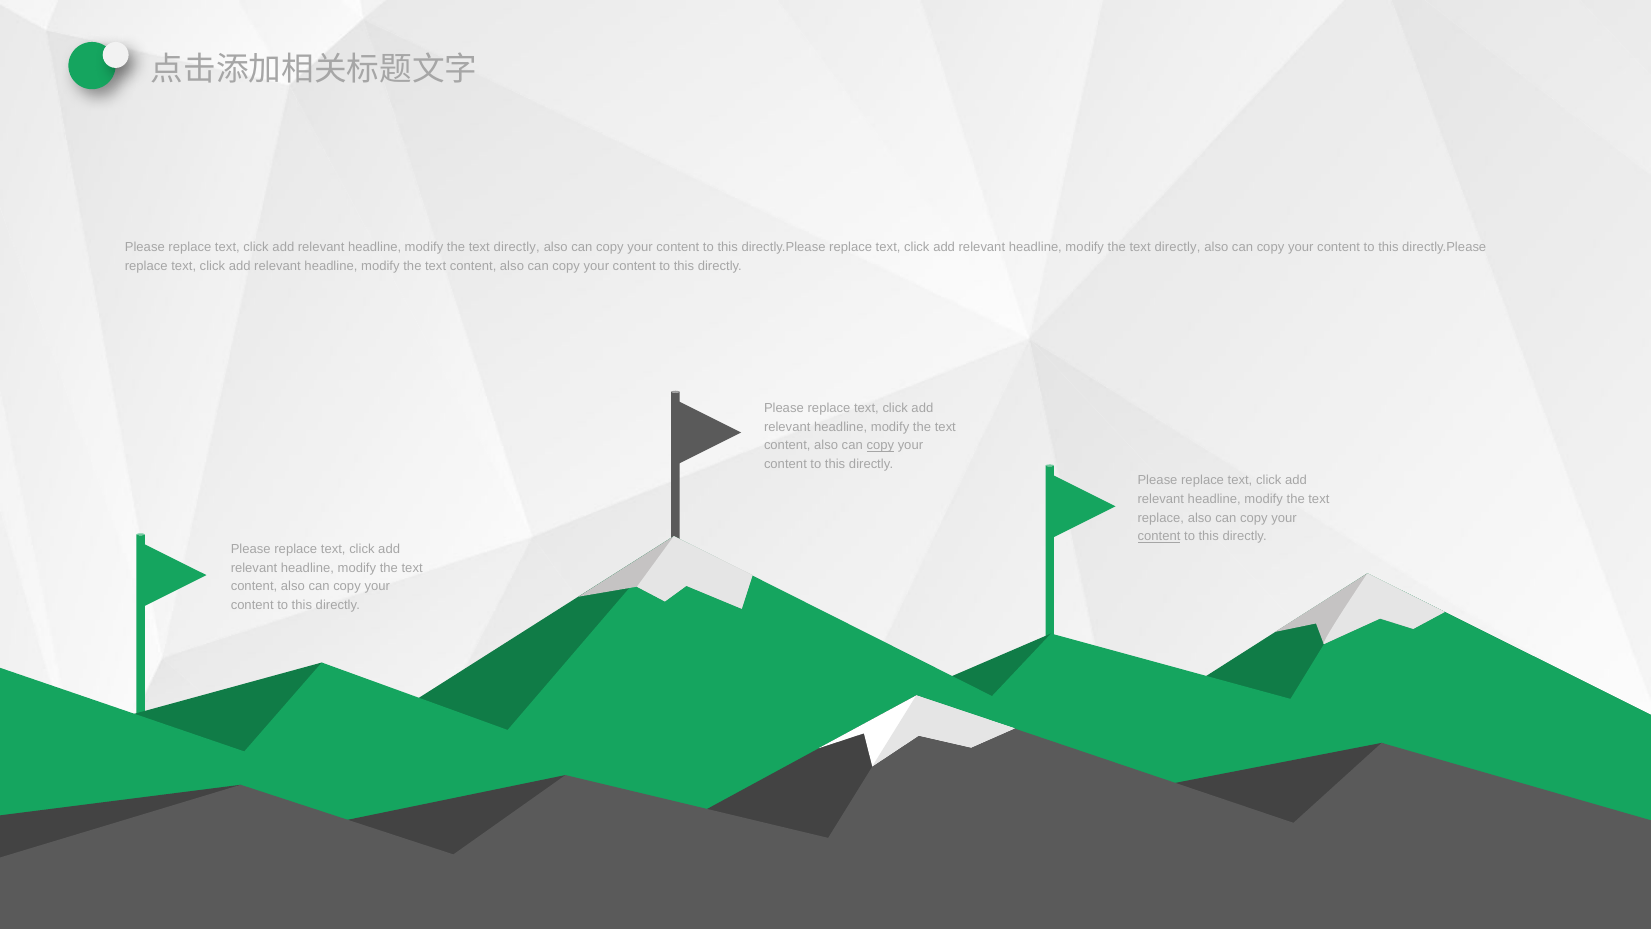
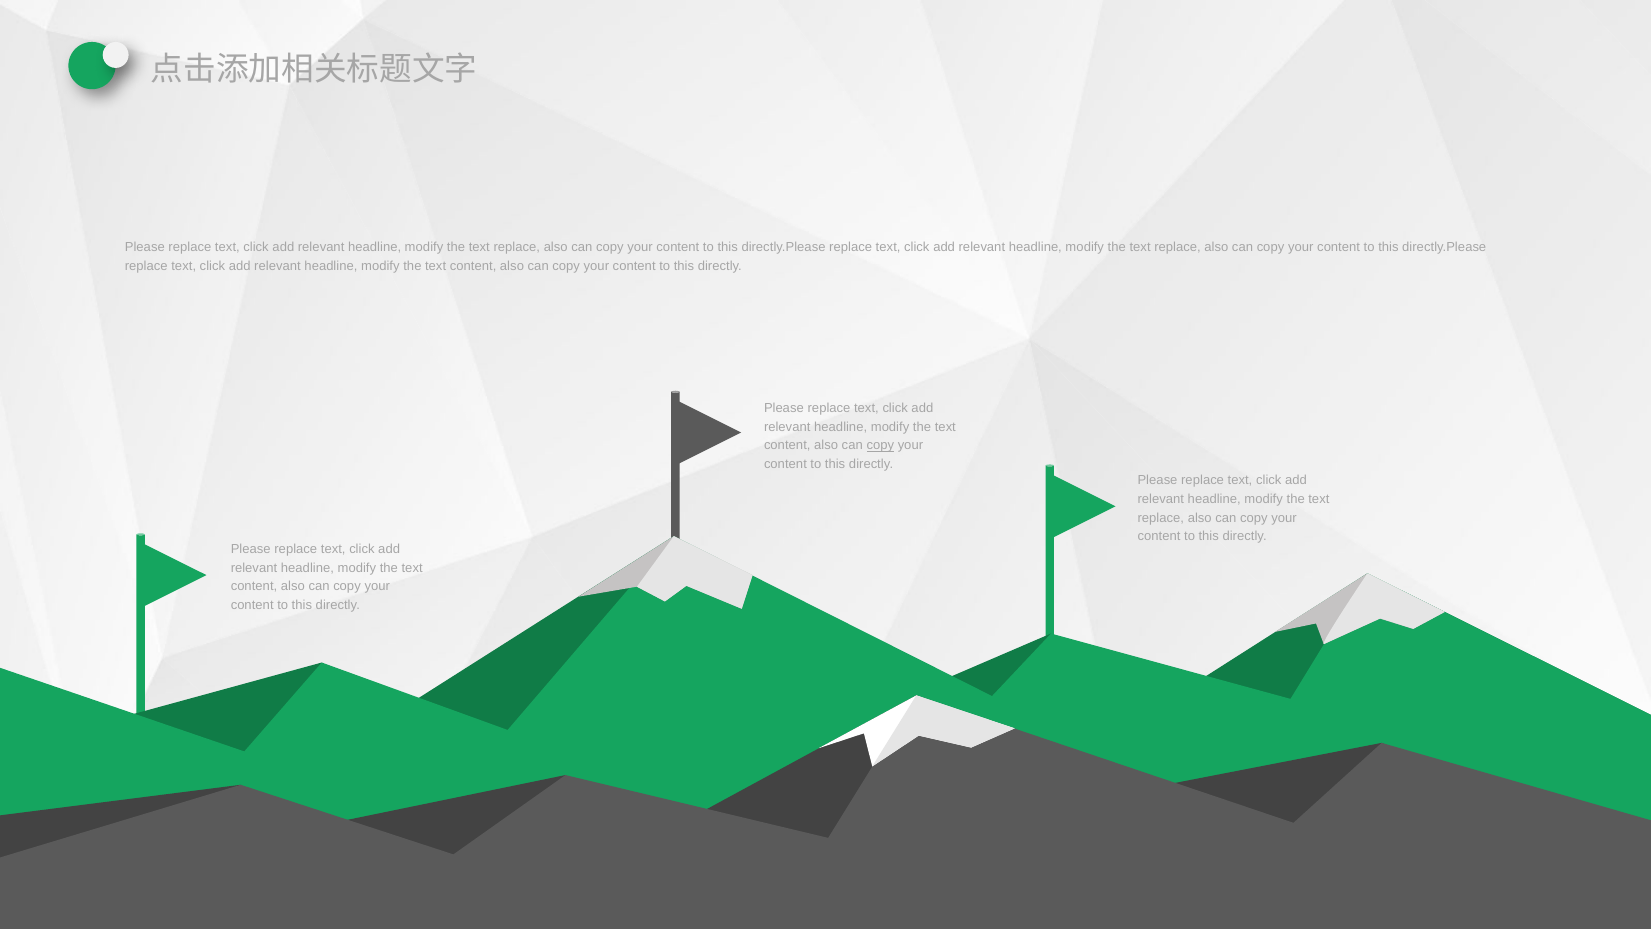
directly: directly -> replace (517, 247)
directly: directly -> replace (1178, 247)
content underline: present -> none (1159, 536)
